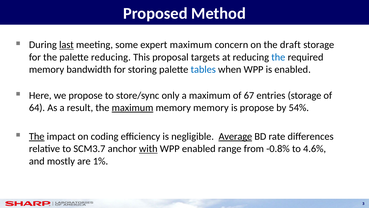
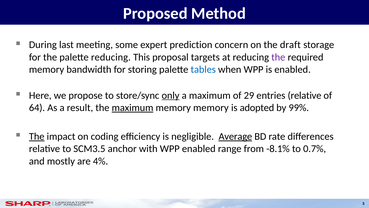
last underline: present -> none (66, 45)
expert maximum: maximum -> prediction (191, 45)
the colour: blue -> purple (278, 57)
only underline: none -> present (171, 95)
67: 67 -> 29 (249, 95)
entries storage: storage -> relative (305, 95)
is propose: propose -> adopted (257, 108)
54%: 54% -> 99% (299, 108)
SCM3.7: SCM3.7 -> SCM3.5 (89, 149)
with underline: present -> none (148, 149)
-0.8%: -0.8% -> -8.1% (278, 149)
4.6%: 4.6% -> 0.7% (315, 149)
1%: 1% -> 4% (101, 161)
